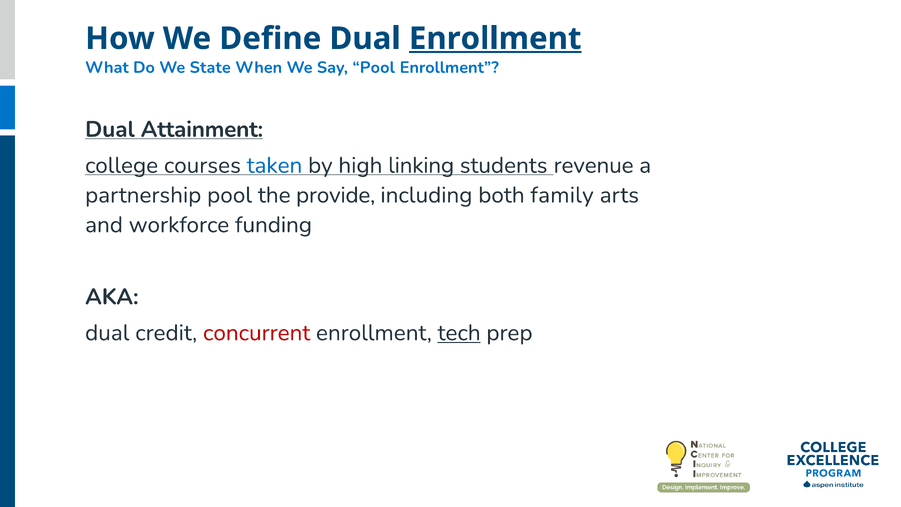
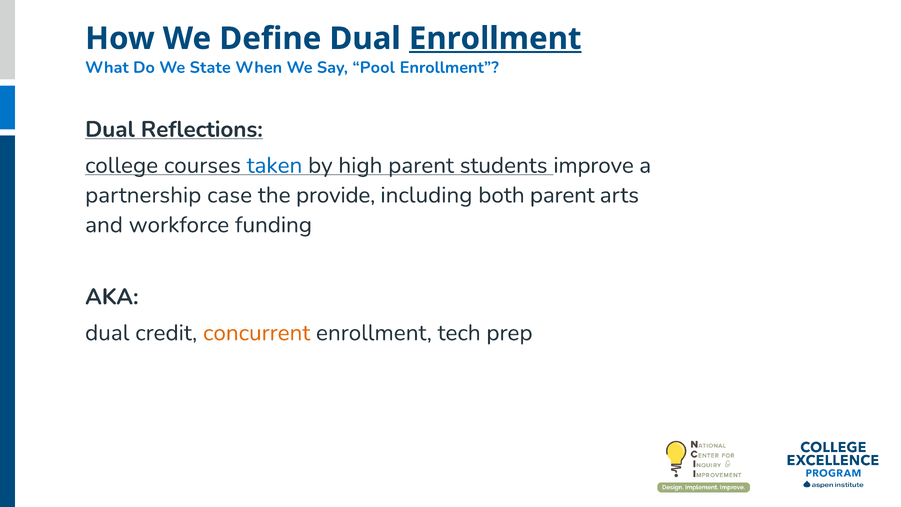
Attainment: Attainment -> Reflections (202, 129)
high linking: linking -> parent (421, 165)
revenue: revenue -> improve (594, 165)
partnership pool: pool -> case (230, 195)
both family: family -> parent (562, 195)
concurrent colour: red -> orange (257, 333)
tech underline: present -> none (459, 333)
